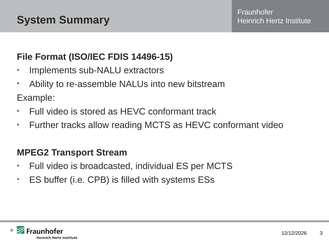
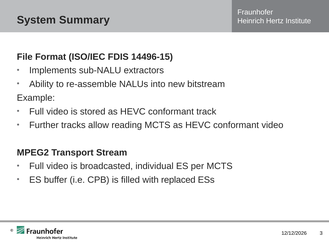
systems: systems -> replaced (178, 180)
